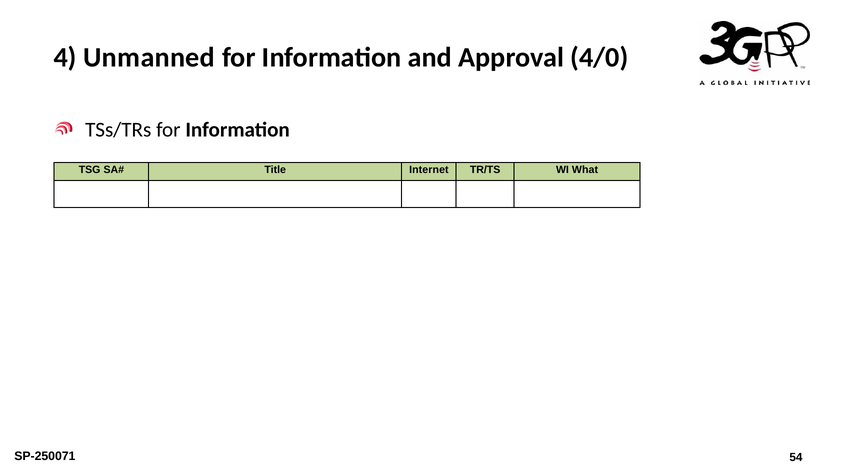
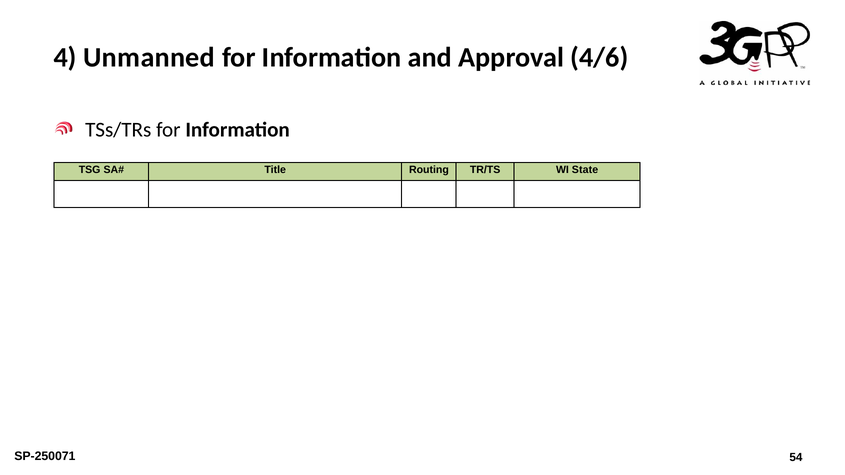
4/0: 4/0 -> 4/6 (599, 57)
Internet: Internet -> Routing (429, 170)
What: What -> State (585, 170)
